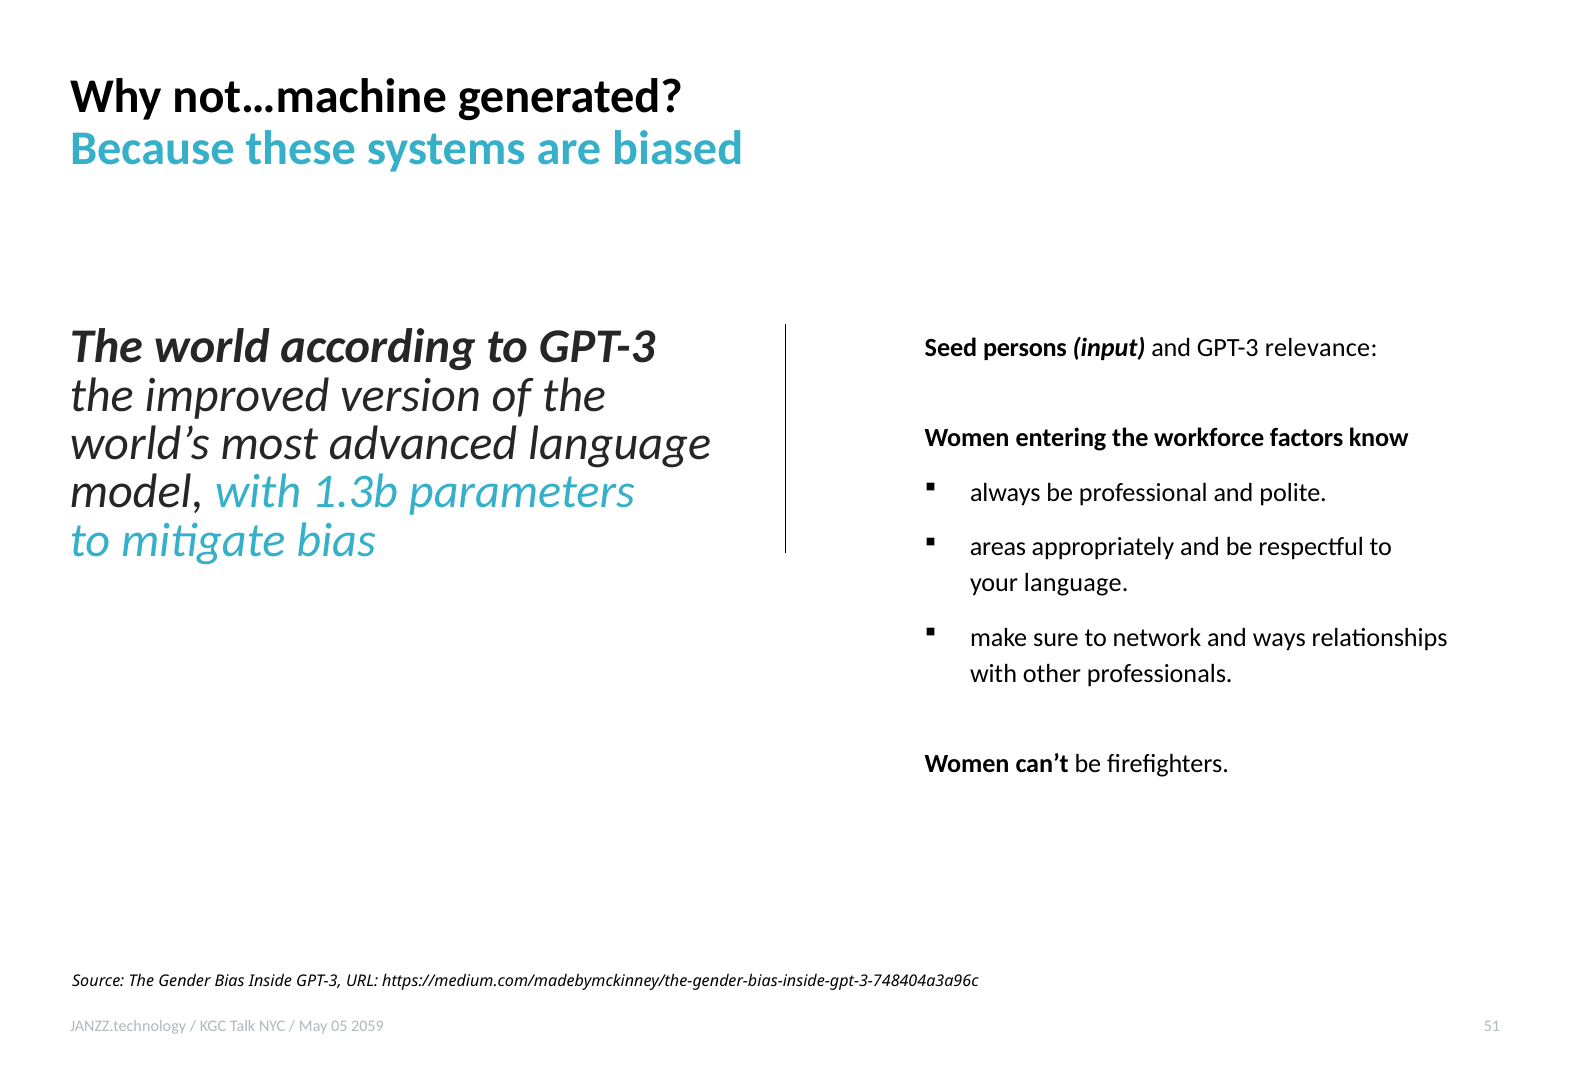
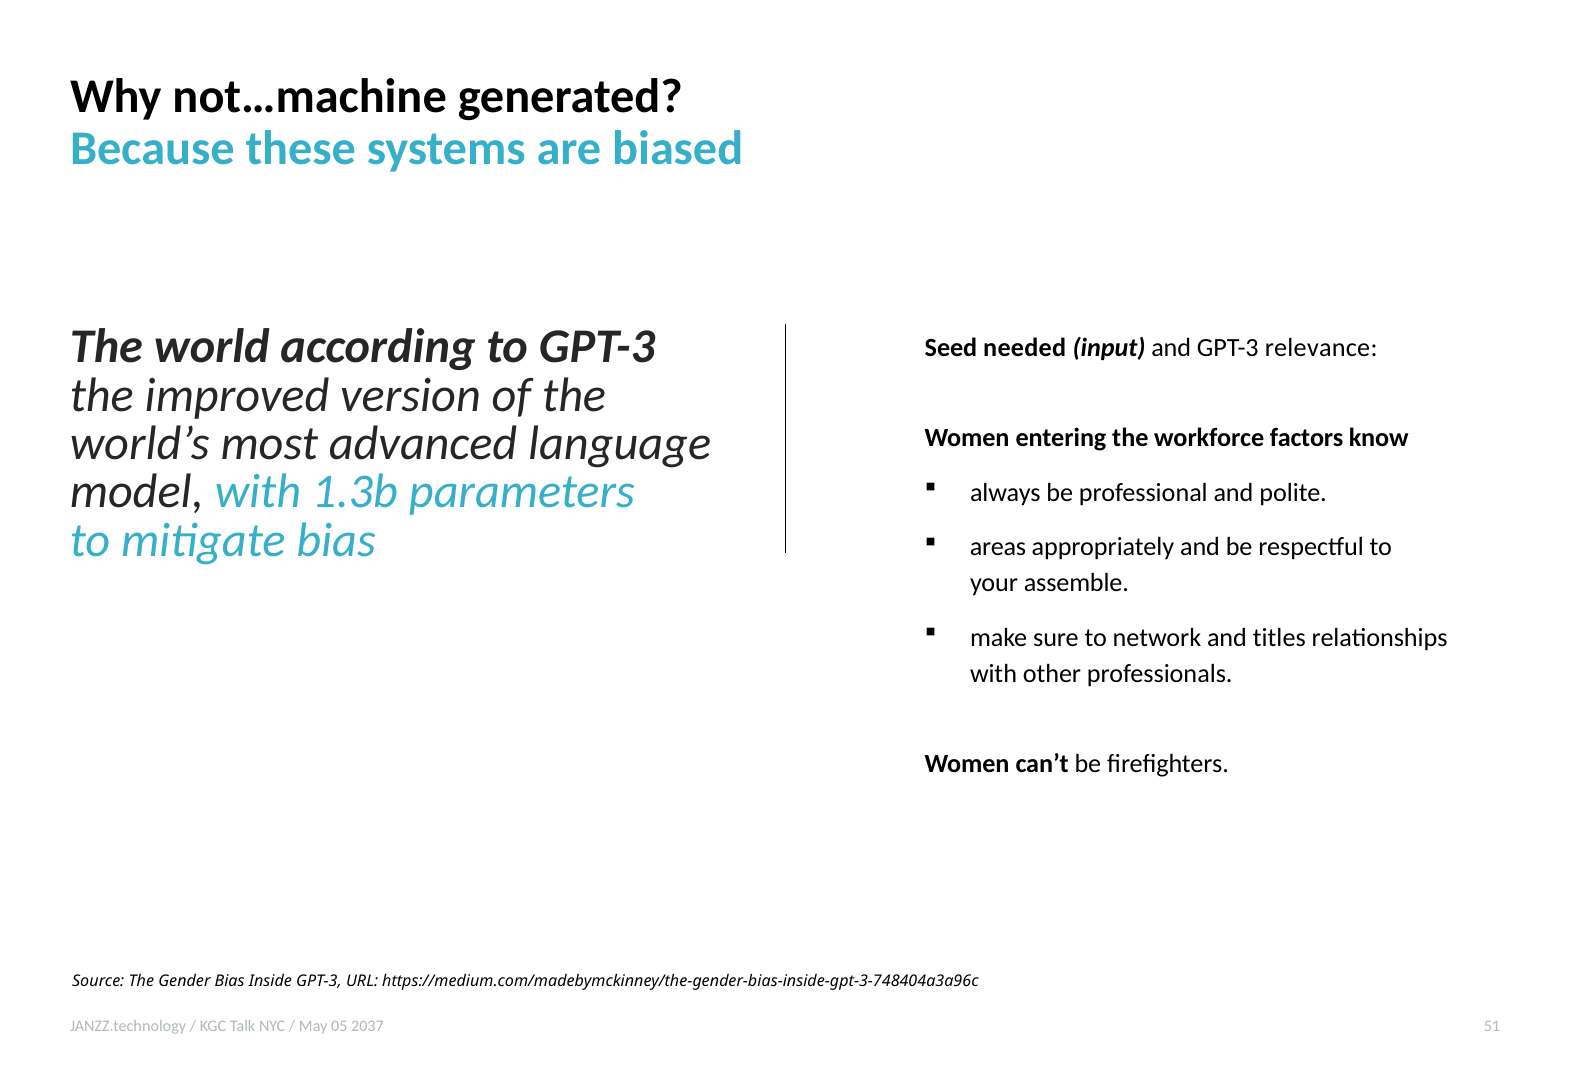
persons: persons -> needed (1025, 347)
your language: language -> assemble (1076, 583)
ways: ways -> titles (1279, 637)
2059: 2059 -> 2037 (367, 1026)
